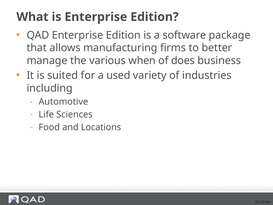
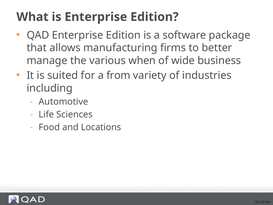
does: does -> wide (183, 61)
used: used -> from (118, 75)
